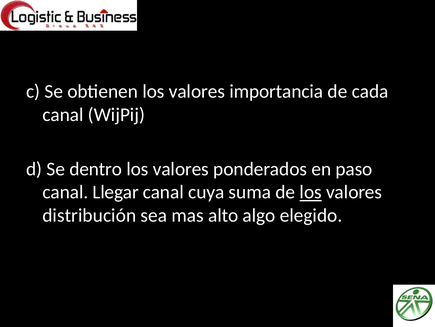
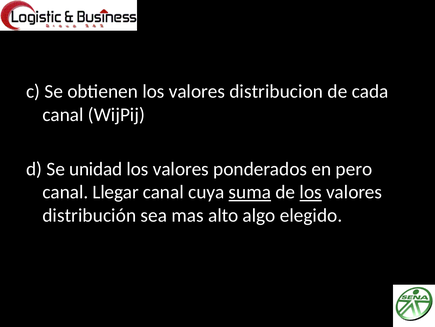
importancia: importancia -> distribucion (276, 91)
dentro: dentro -> unidad (96, 169)
paso: paso -> pero (354, 169)
suma underline: none -> present (250, 192)
